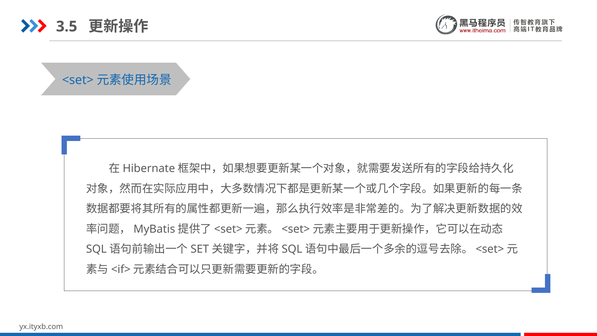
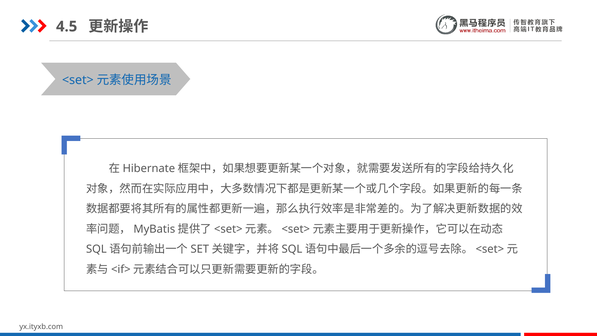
3.5: 3.5 -> 4.5 (67, 26)
